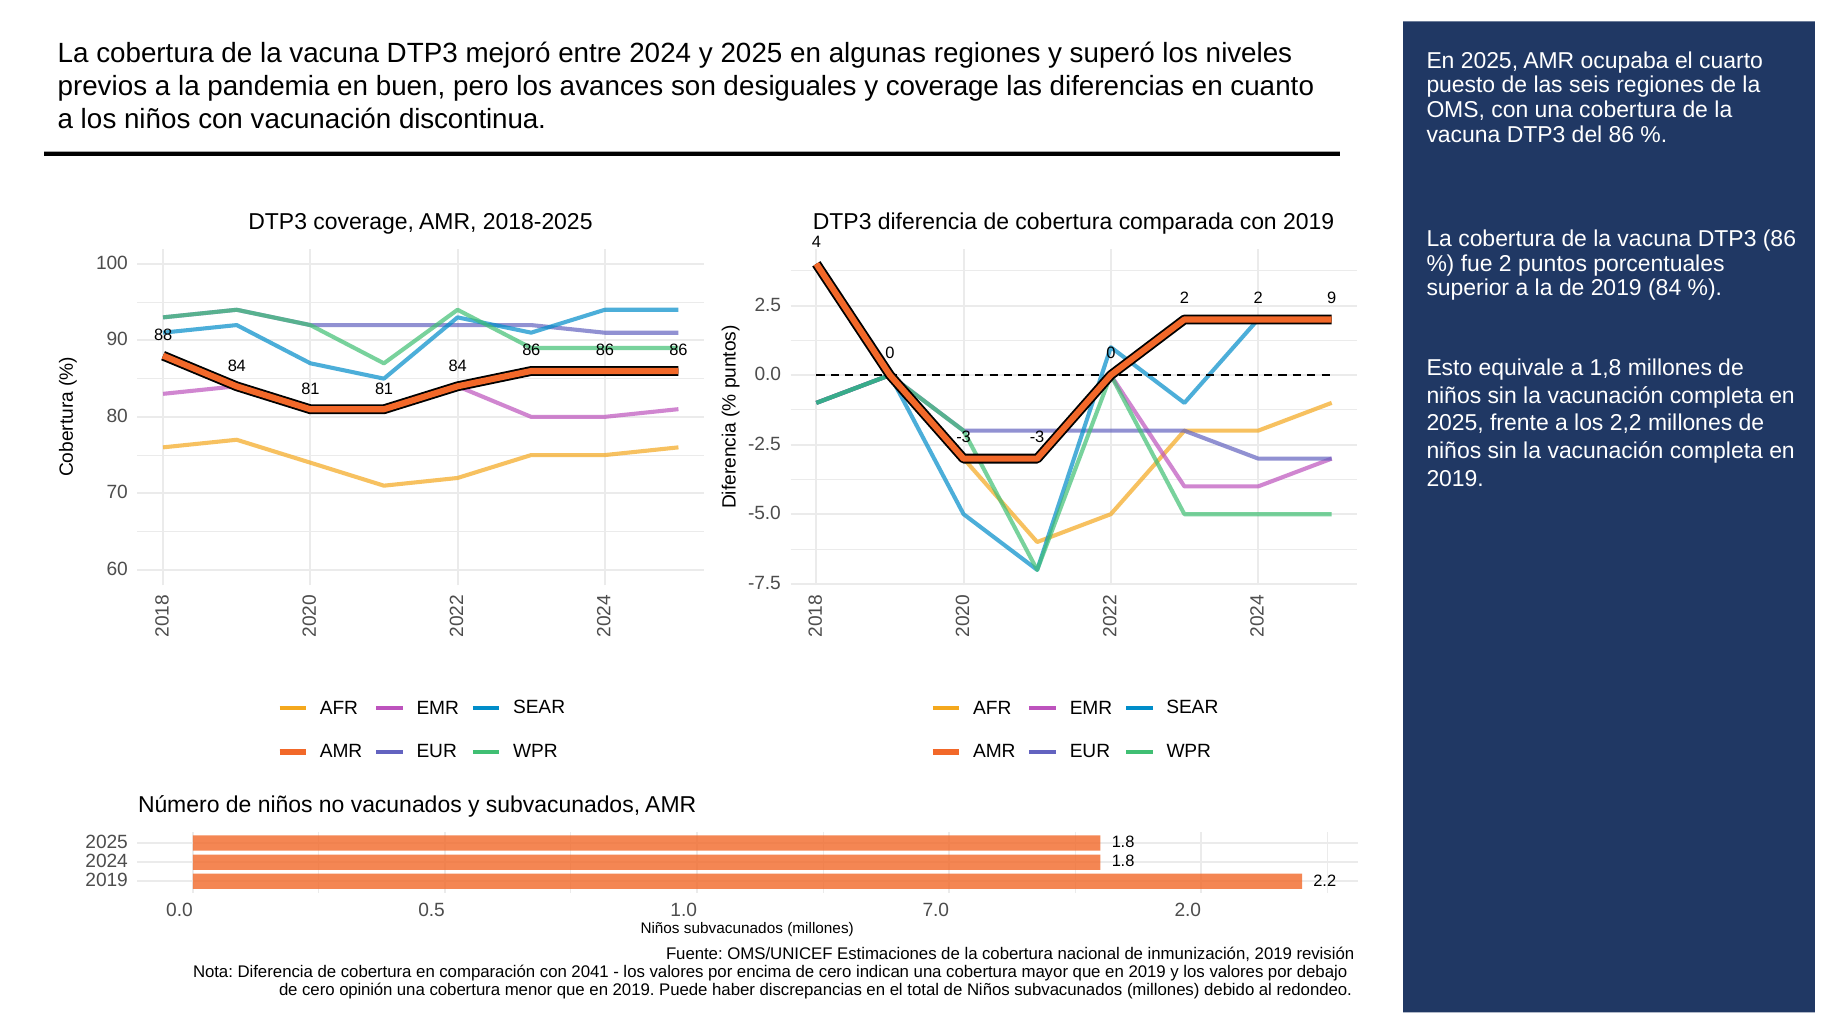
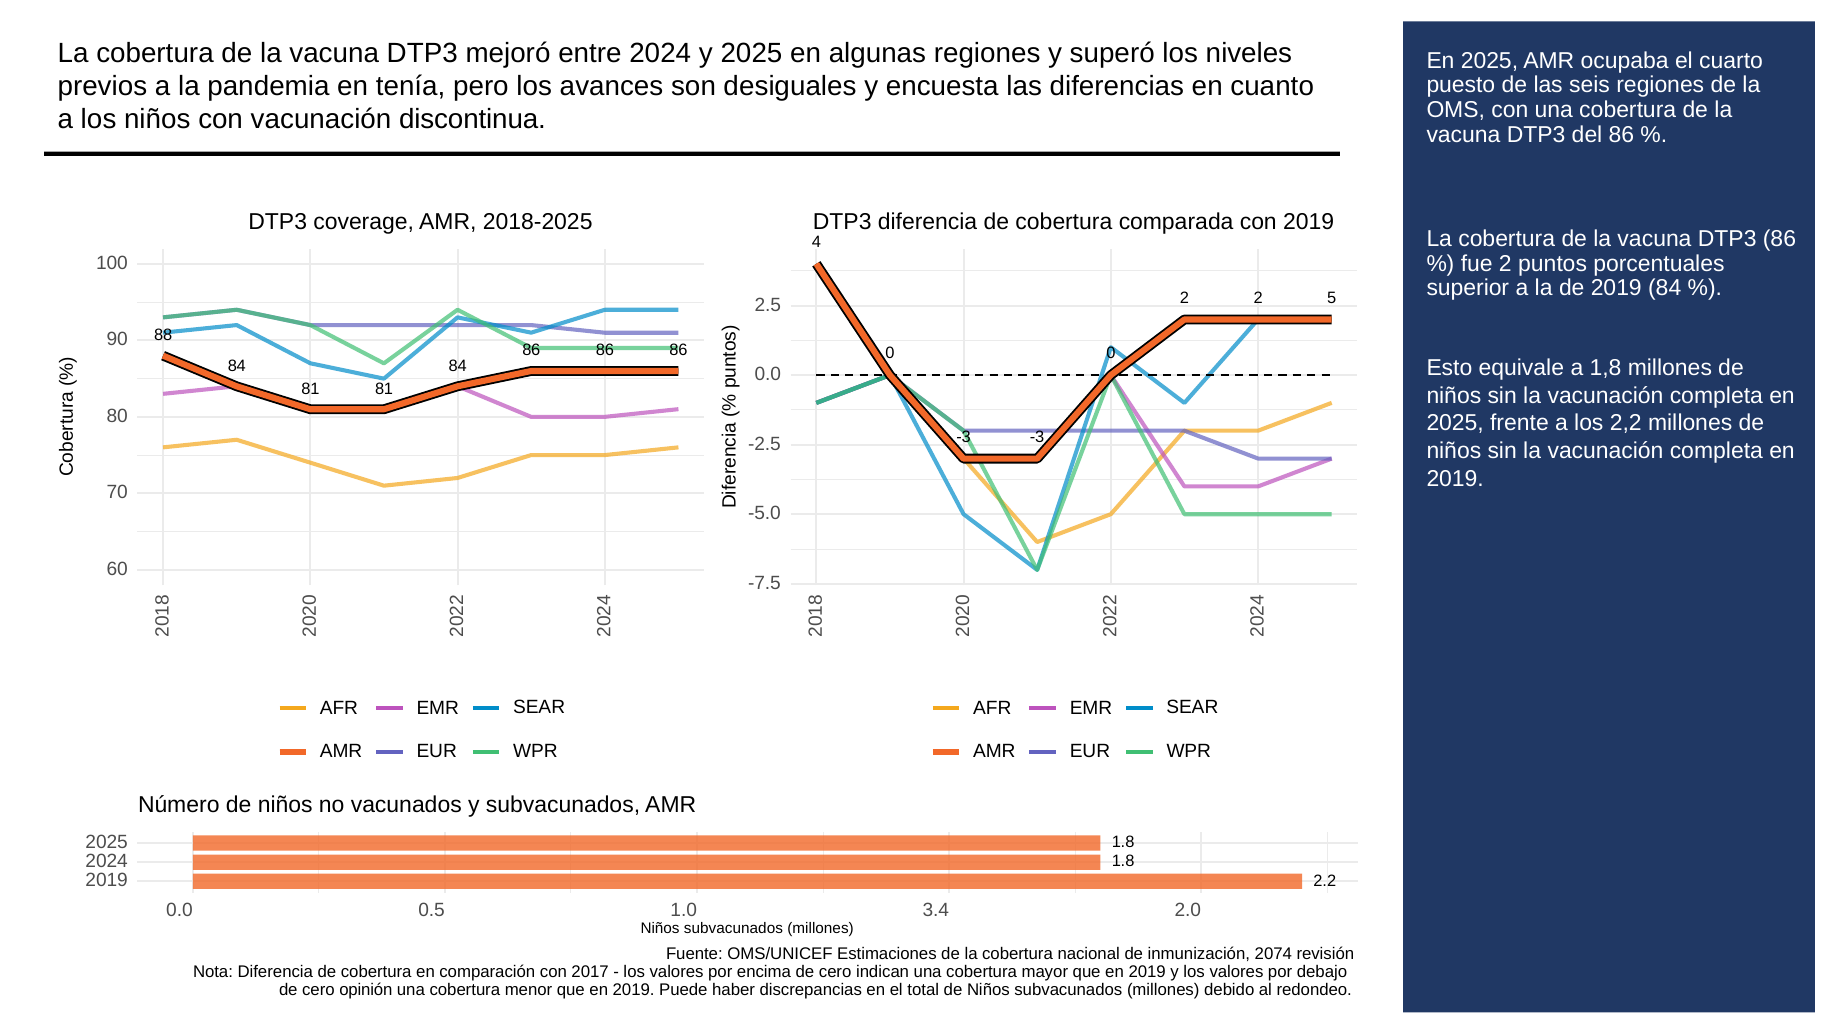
buen: buen -> tenía (411, 86)
y coverage: coverage -> encuesta (942, 86)
9: 9 -> 5 (1332, 298)
7.0: 7.0 -> 3.4 (936, 910)
inmunización 2019: 2019 -> 2074 (1273, 954)
2041: 2041 -> 2017 (590, 972)
